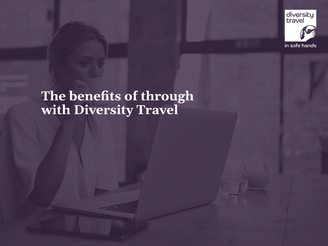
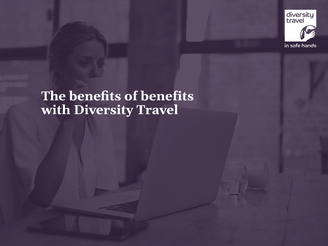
of through: through -> benefits (167, 96)
